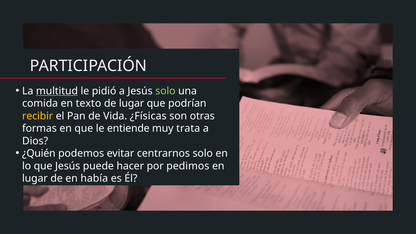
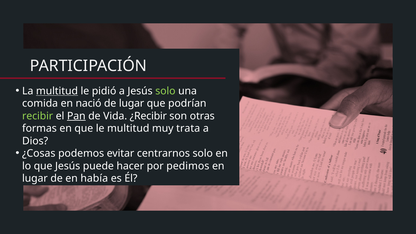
texto: texto -> nació (89, 104)
recibir colour: yellow -> light green (38, 116)
Pan underline: none -> present (76, 116)
¿Físicas: ¿Físicas -> ¿Recibir (148, 116)
le entiende: entiende -> multitud (128, 128)
¿Quién: ¿Quién -> ¿Cosas (39, 153)
